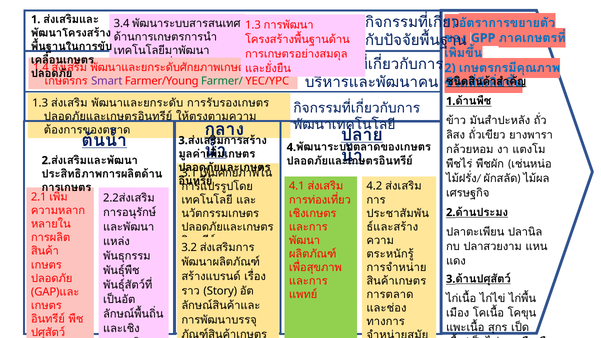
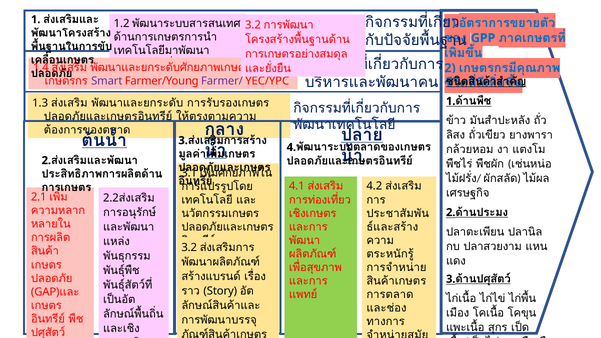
3.4: 3.4 -> 1.2 (122, 24)
1.3: 1.3 -> 3.2 (253, 25)
Farmer/ colour: green -> purple (222, 81)
